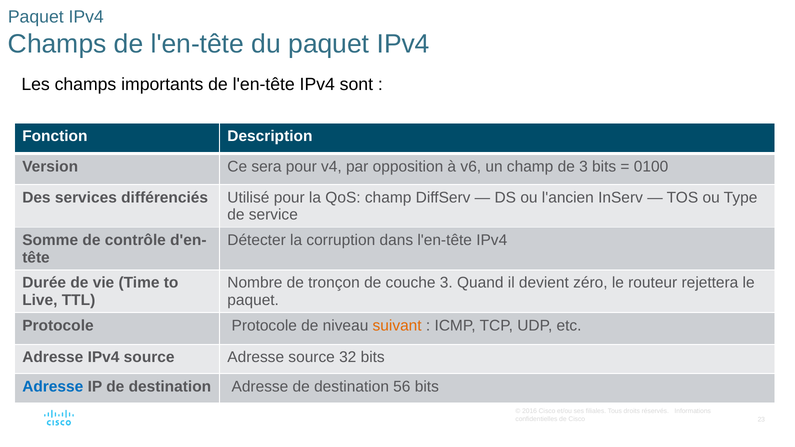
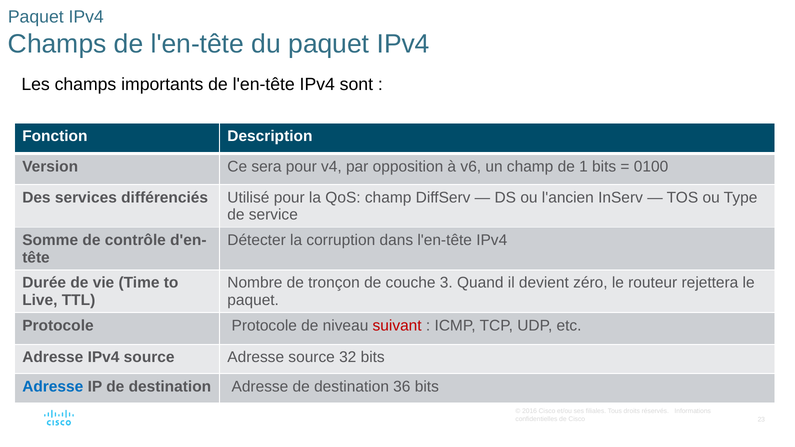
de 3: 3 -> 1 (584, 167)
suivant colour: orange -> red (397, 326)
56: 56 -> 36 (402, 387)
